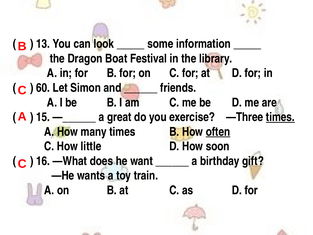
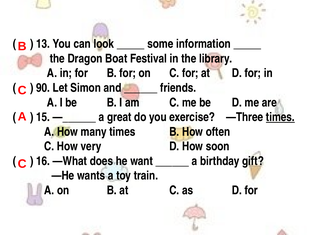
60: 60 -> 90 (43, 88)
often underline: present -> none (218, 132)
little: little -> very (91, 146)
